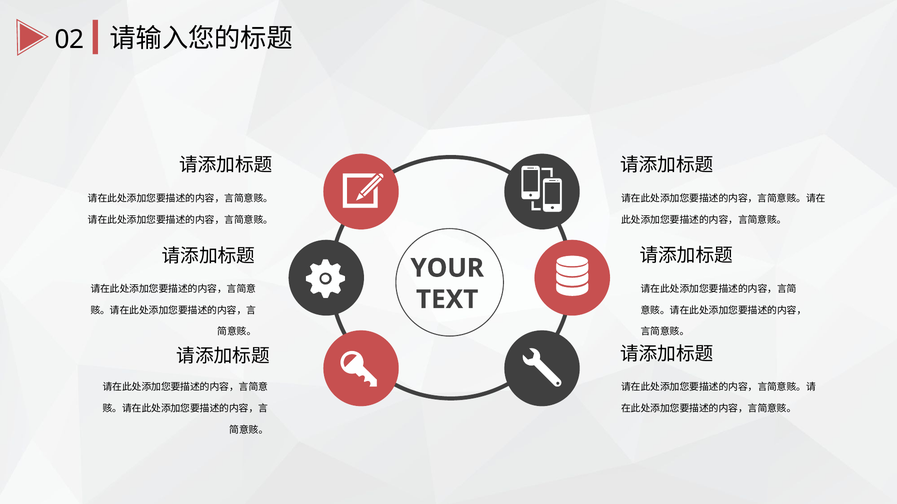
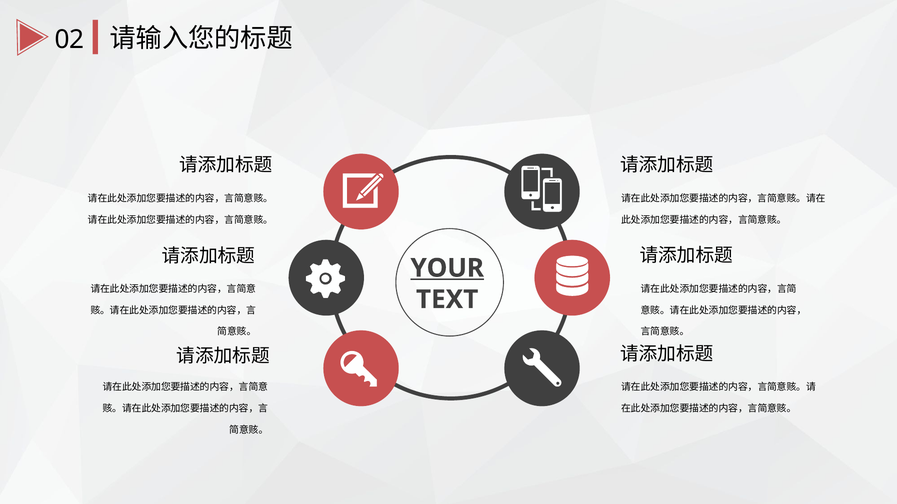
YOUR underline: none -> present (447, 268)
